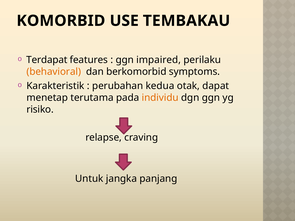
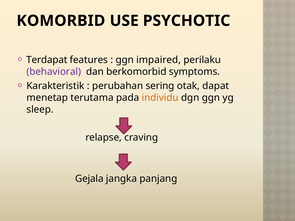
TEMBAKAU: TEMBAKAU -> PSYCHOTIC (187, 21)
behavioral colour: orange -> purple (54, 72)
kedua: kedua -> sering (160, 86)
risiko: risiko -> sleep (40, 110)
Untuk: Untuk -> Gejala (89, 179)
